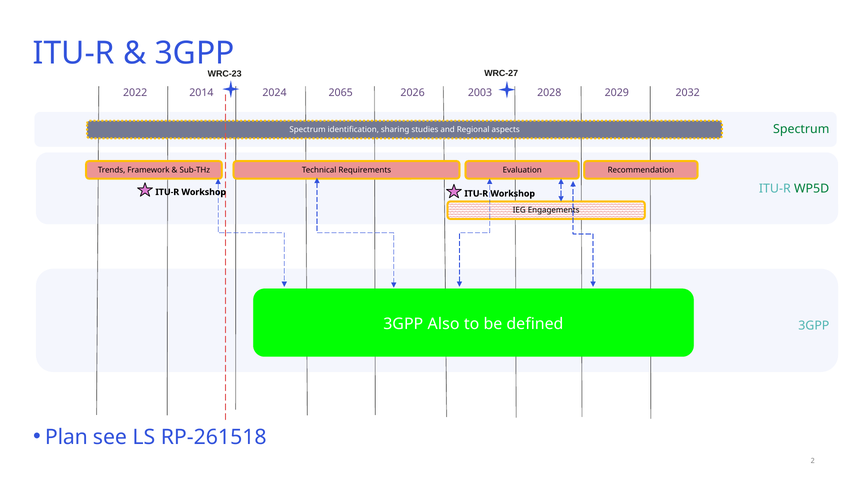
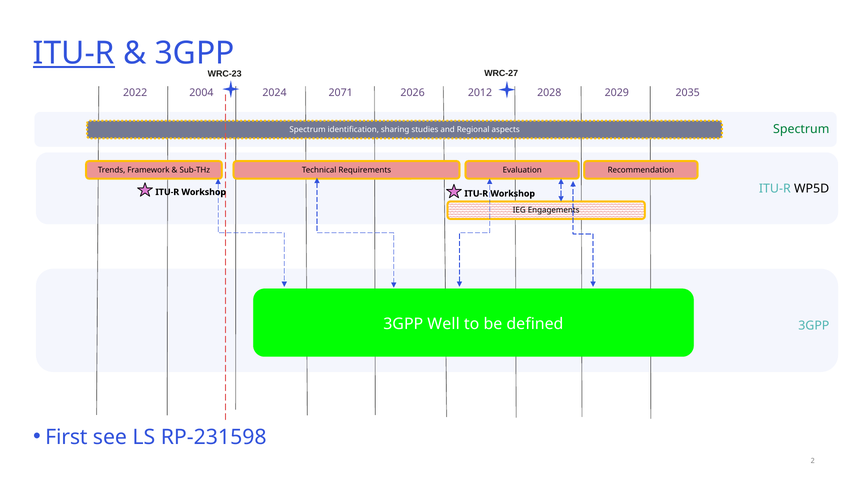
ITU-R underline: none -> present (74, 53)
2014: 2014 -> 2004 (201, 93)
2065: 2065 -> 2071 (341, 93)
2003: 2003 -> 2012 (480, 93)
2032: 2032 -> 2035 (688, 93)
WP5D colour: green -> black (812, 188)
Also: Also -> Well (444, 324)
Plan: Plan -> First (66, 437)
RP-261518: RP-261518 -> RP-231598 (214, 437)
